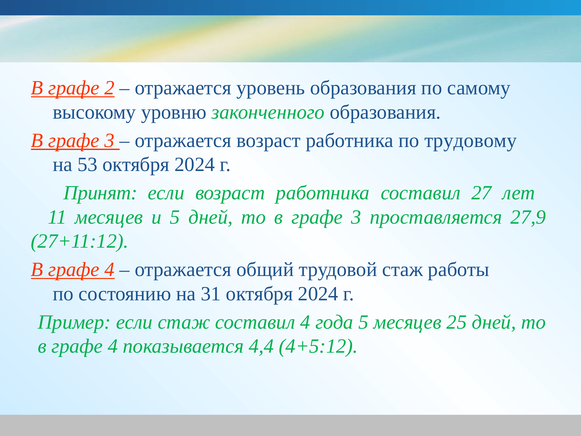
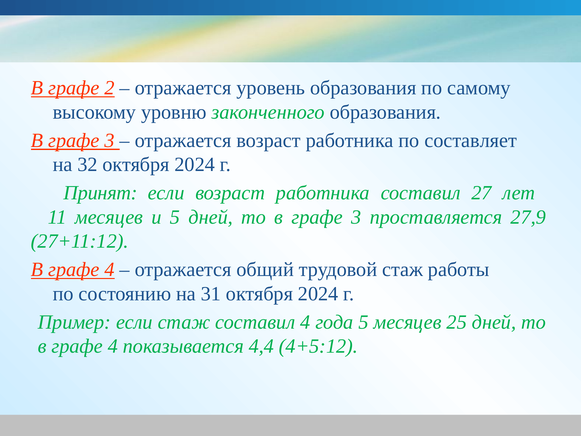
трудовому: трудовому -> составляет (471, 140)
53: 53 -> 32 (88, 165)
